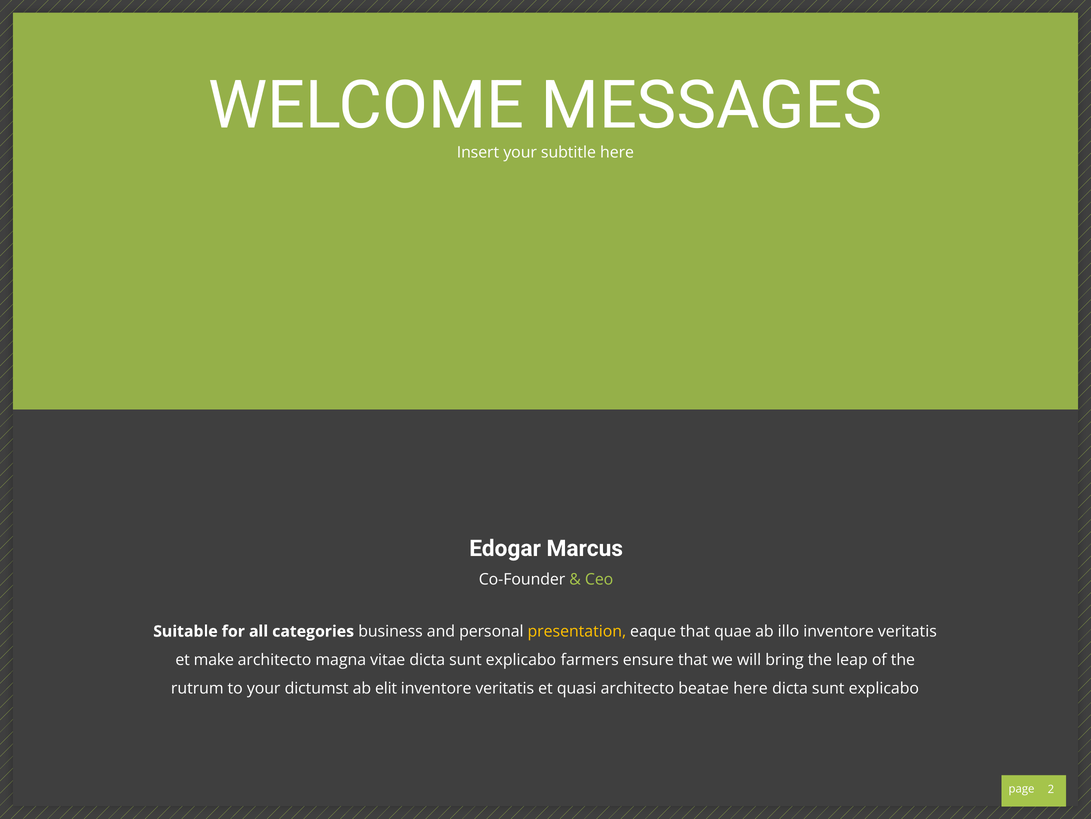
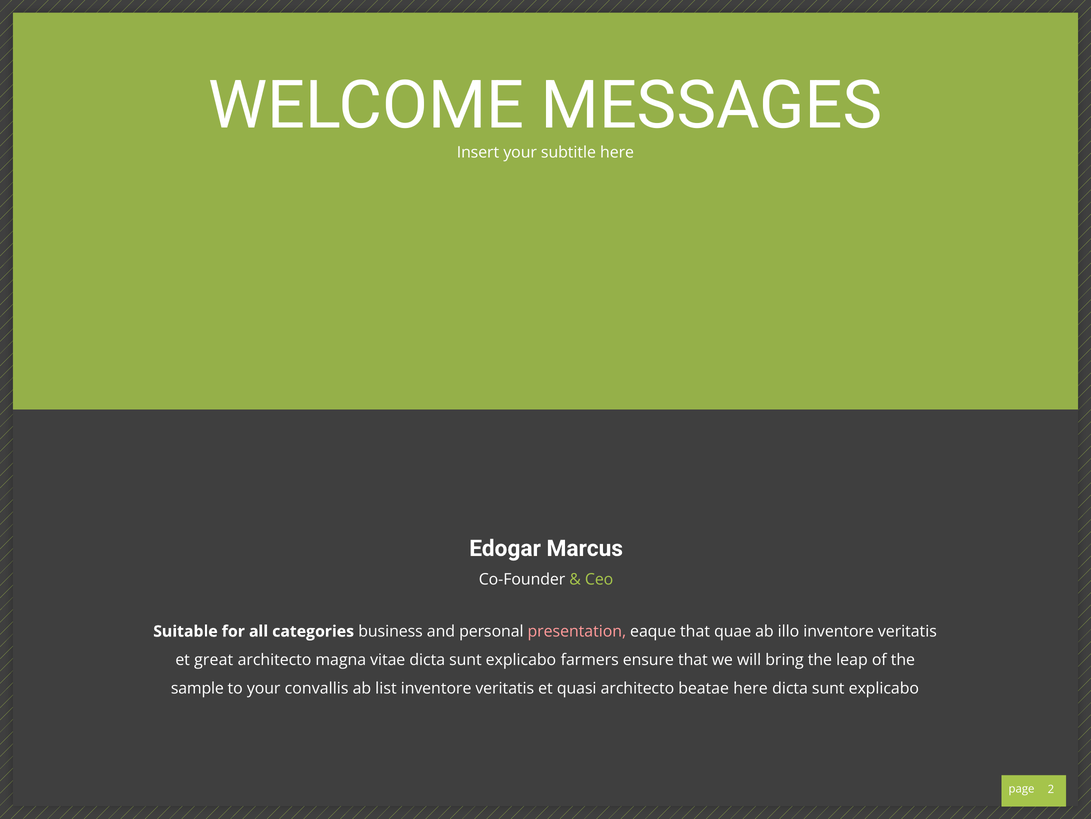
presentation colour: yellow -> pink (577, 631)
make: make -> great (214, 659)
rutrum: rutrum -> sample (197, 688)
dictumst: dictumst -> convallis (317, 688)
elit: elit -> list (386, 688)
